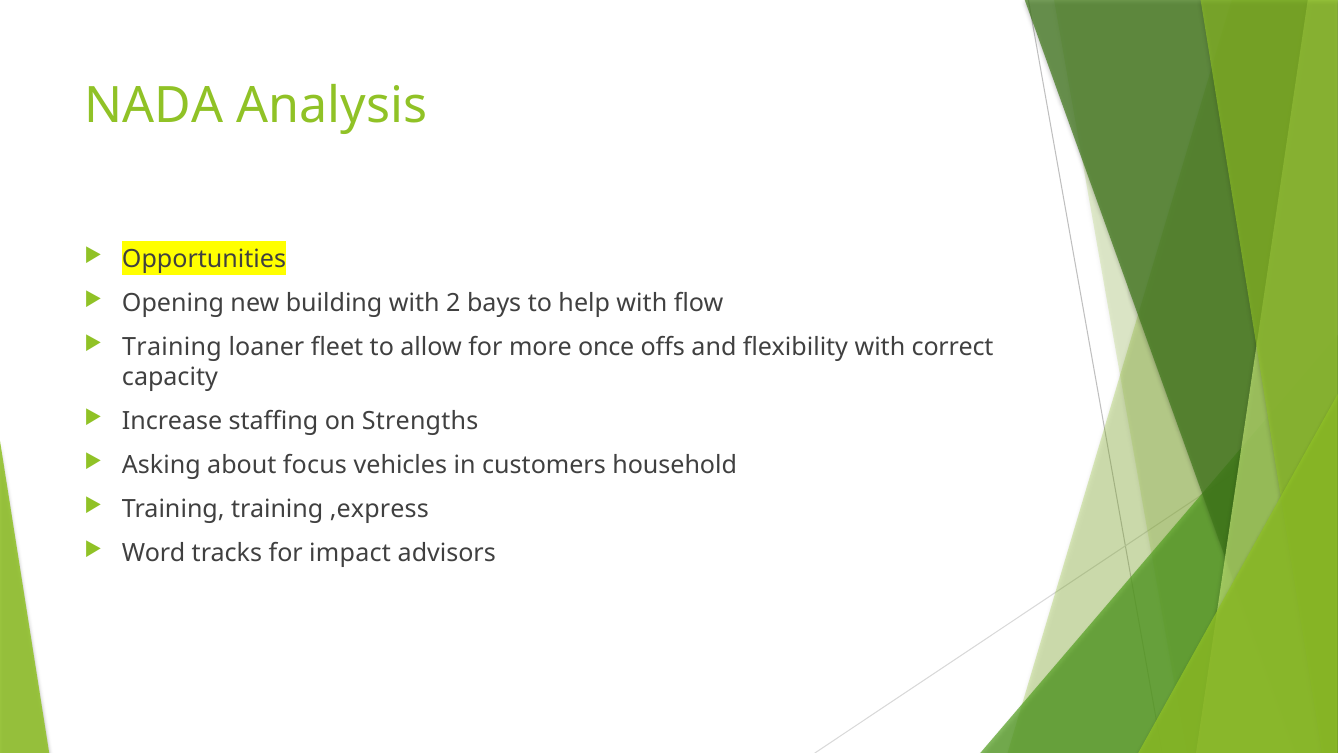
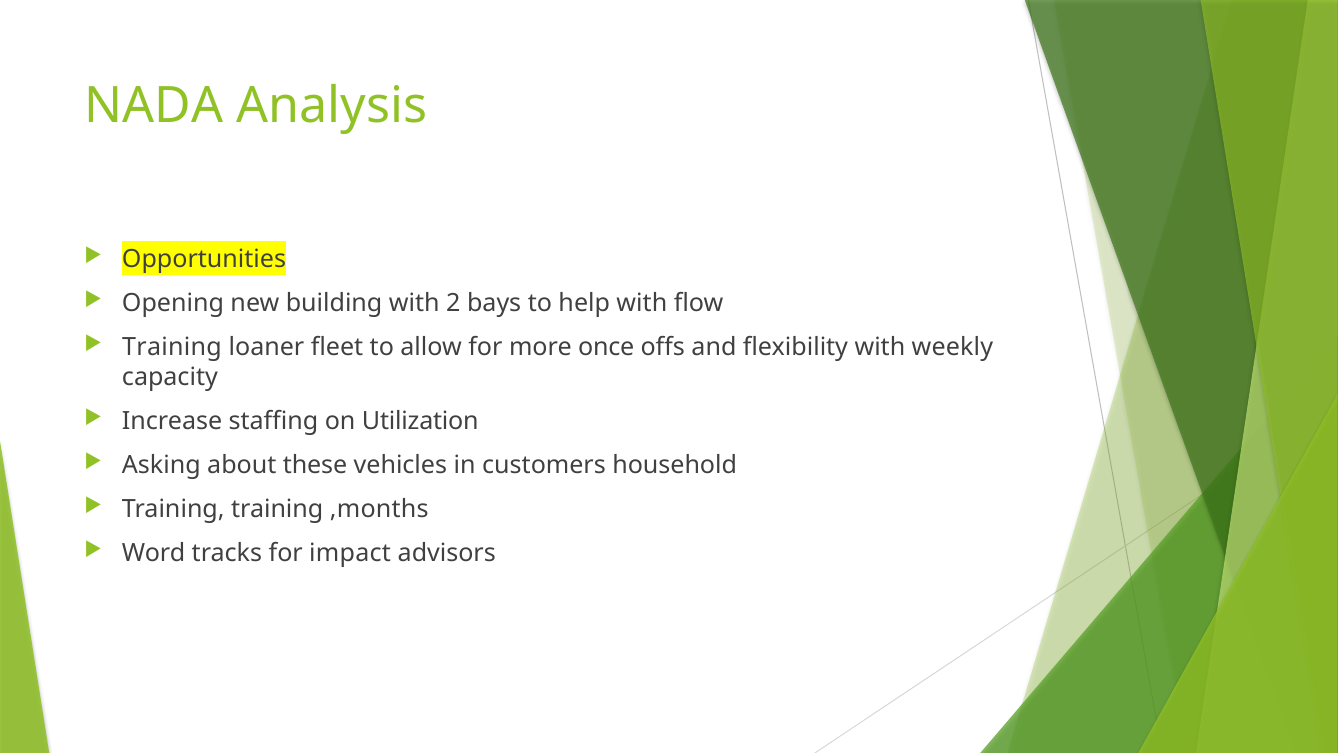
correct: correct -> weekly (952, 347)
Strengths: Strengths -> Utilization (420, 421)
focus: focus -> these (315, 465)
,express: ,express -> ,months (379, 509)
